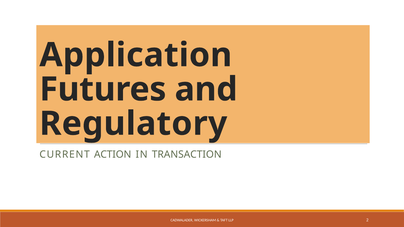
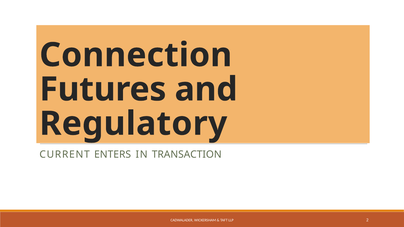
Application: Application -> Connection (136, 55)
ACTION: ACTION -> ENTERS (113, 155)
